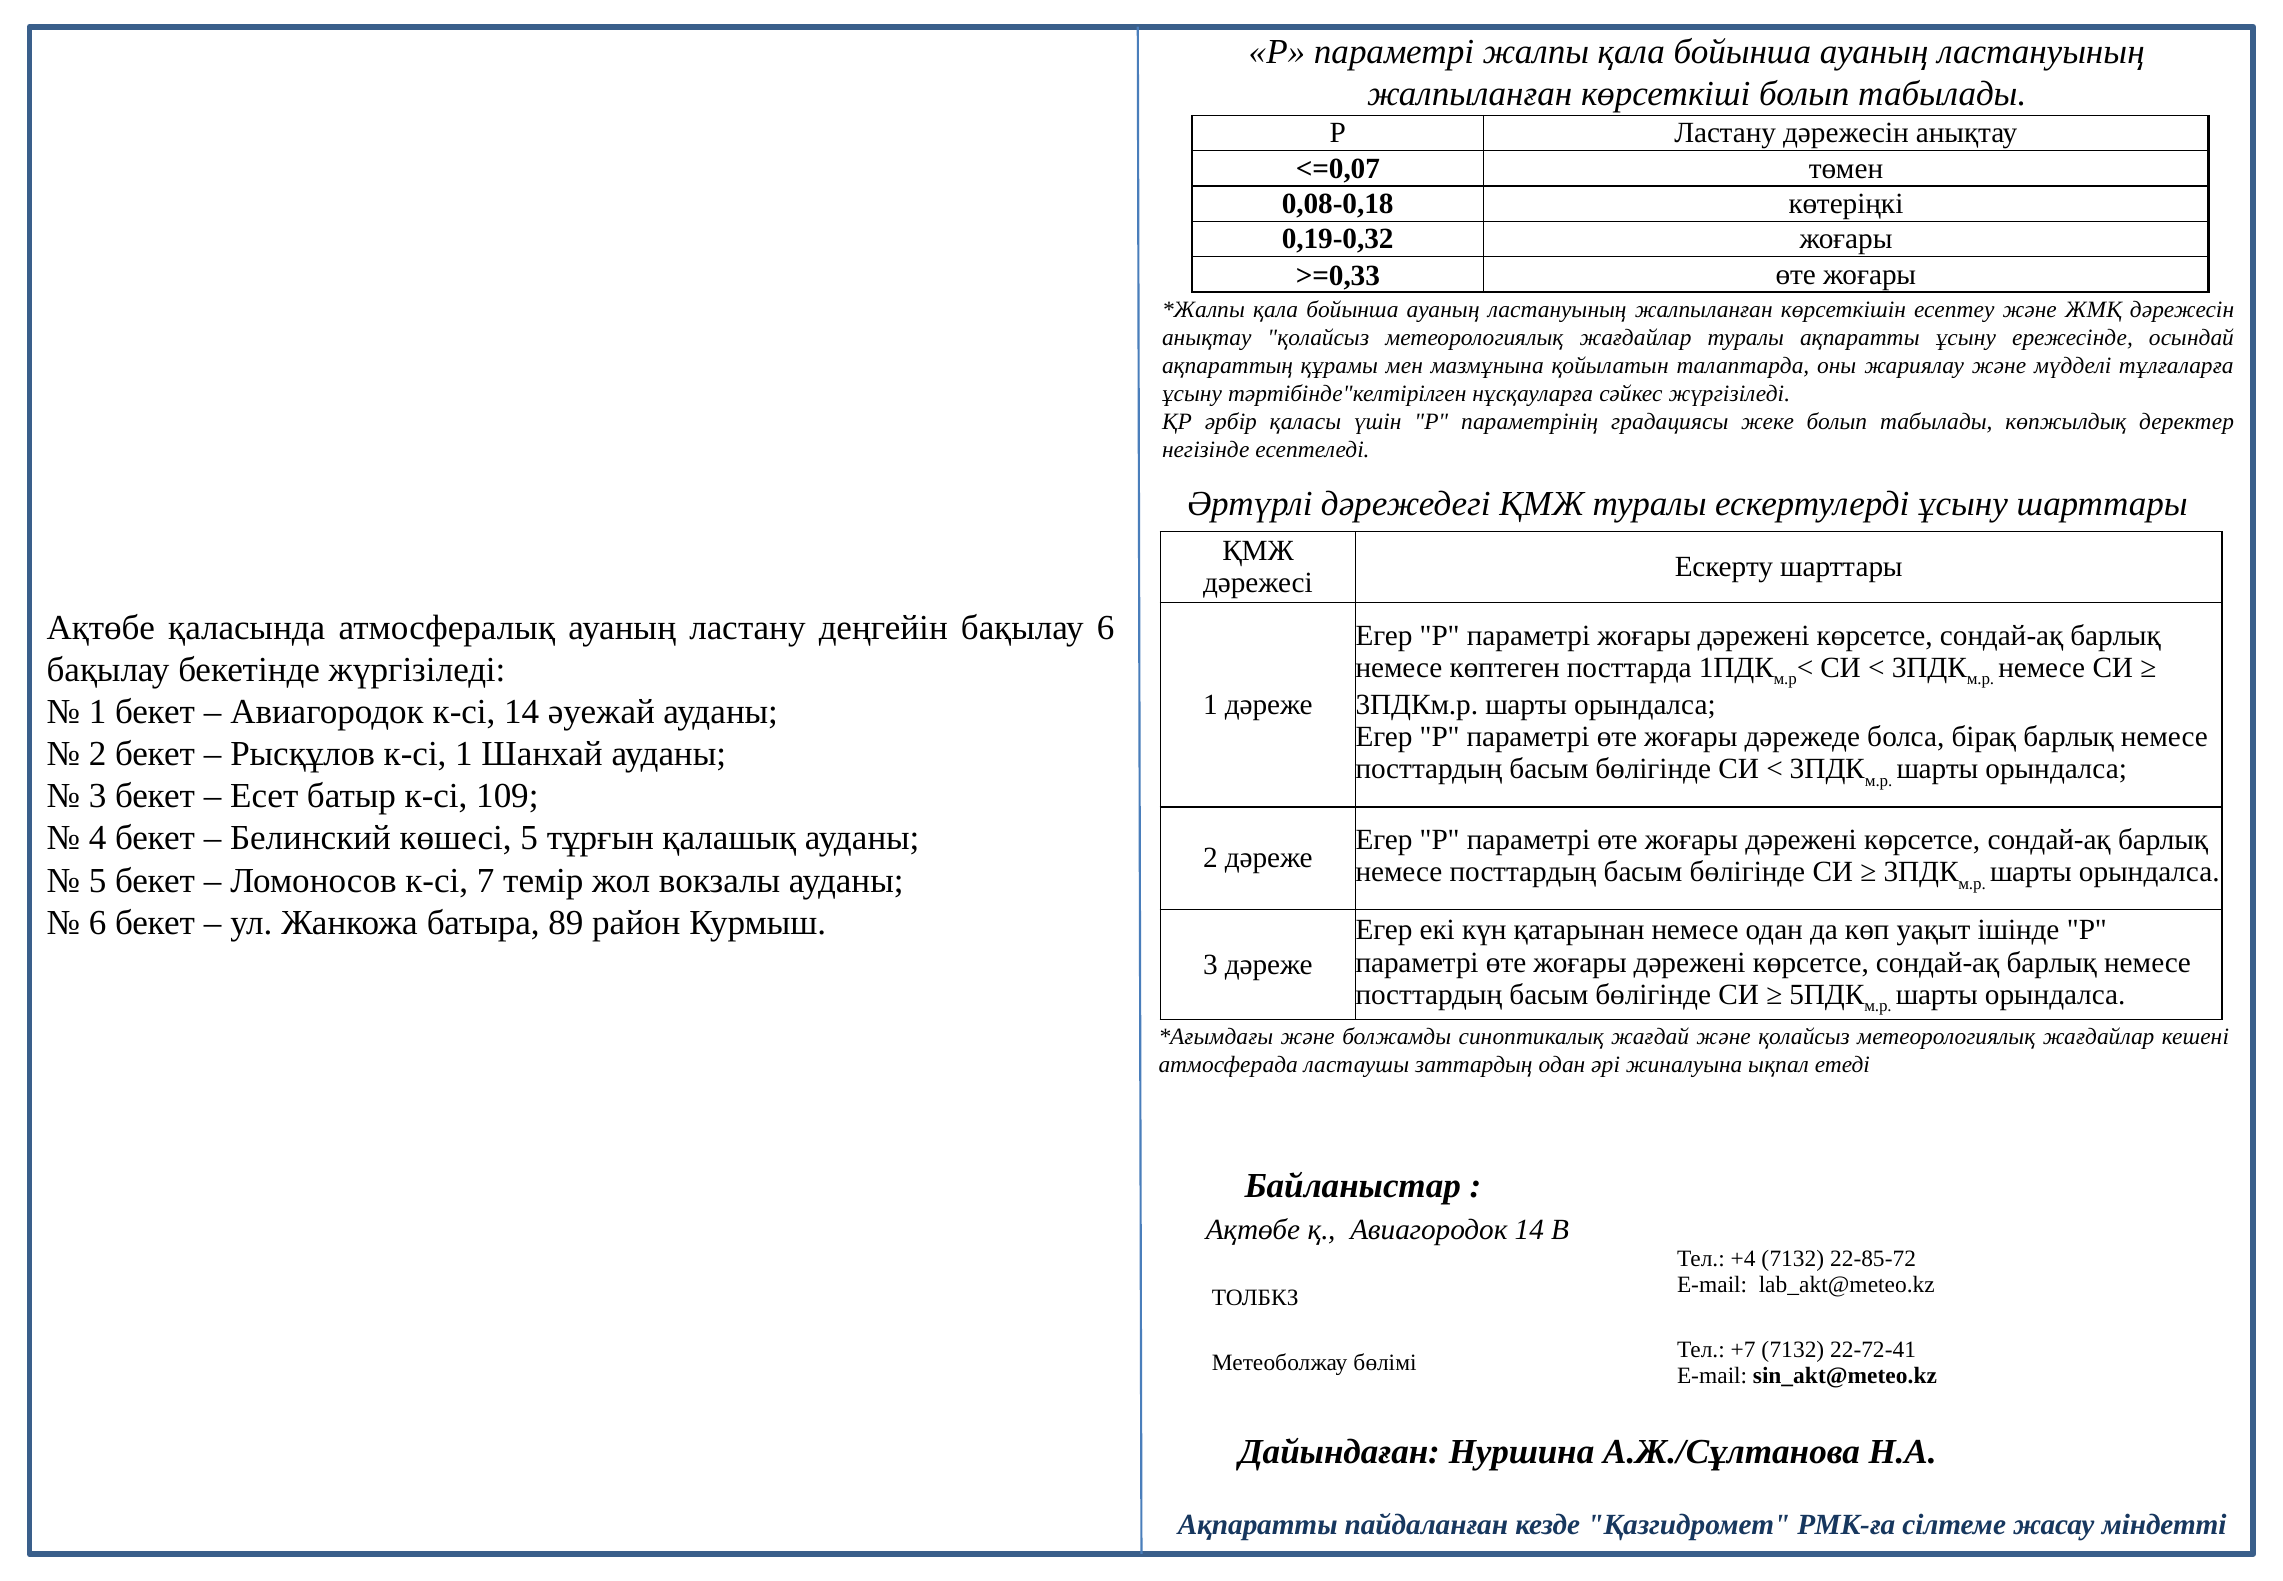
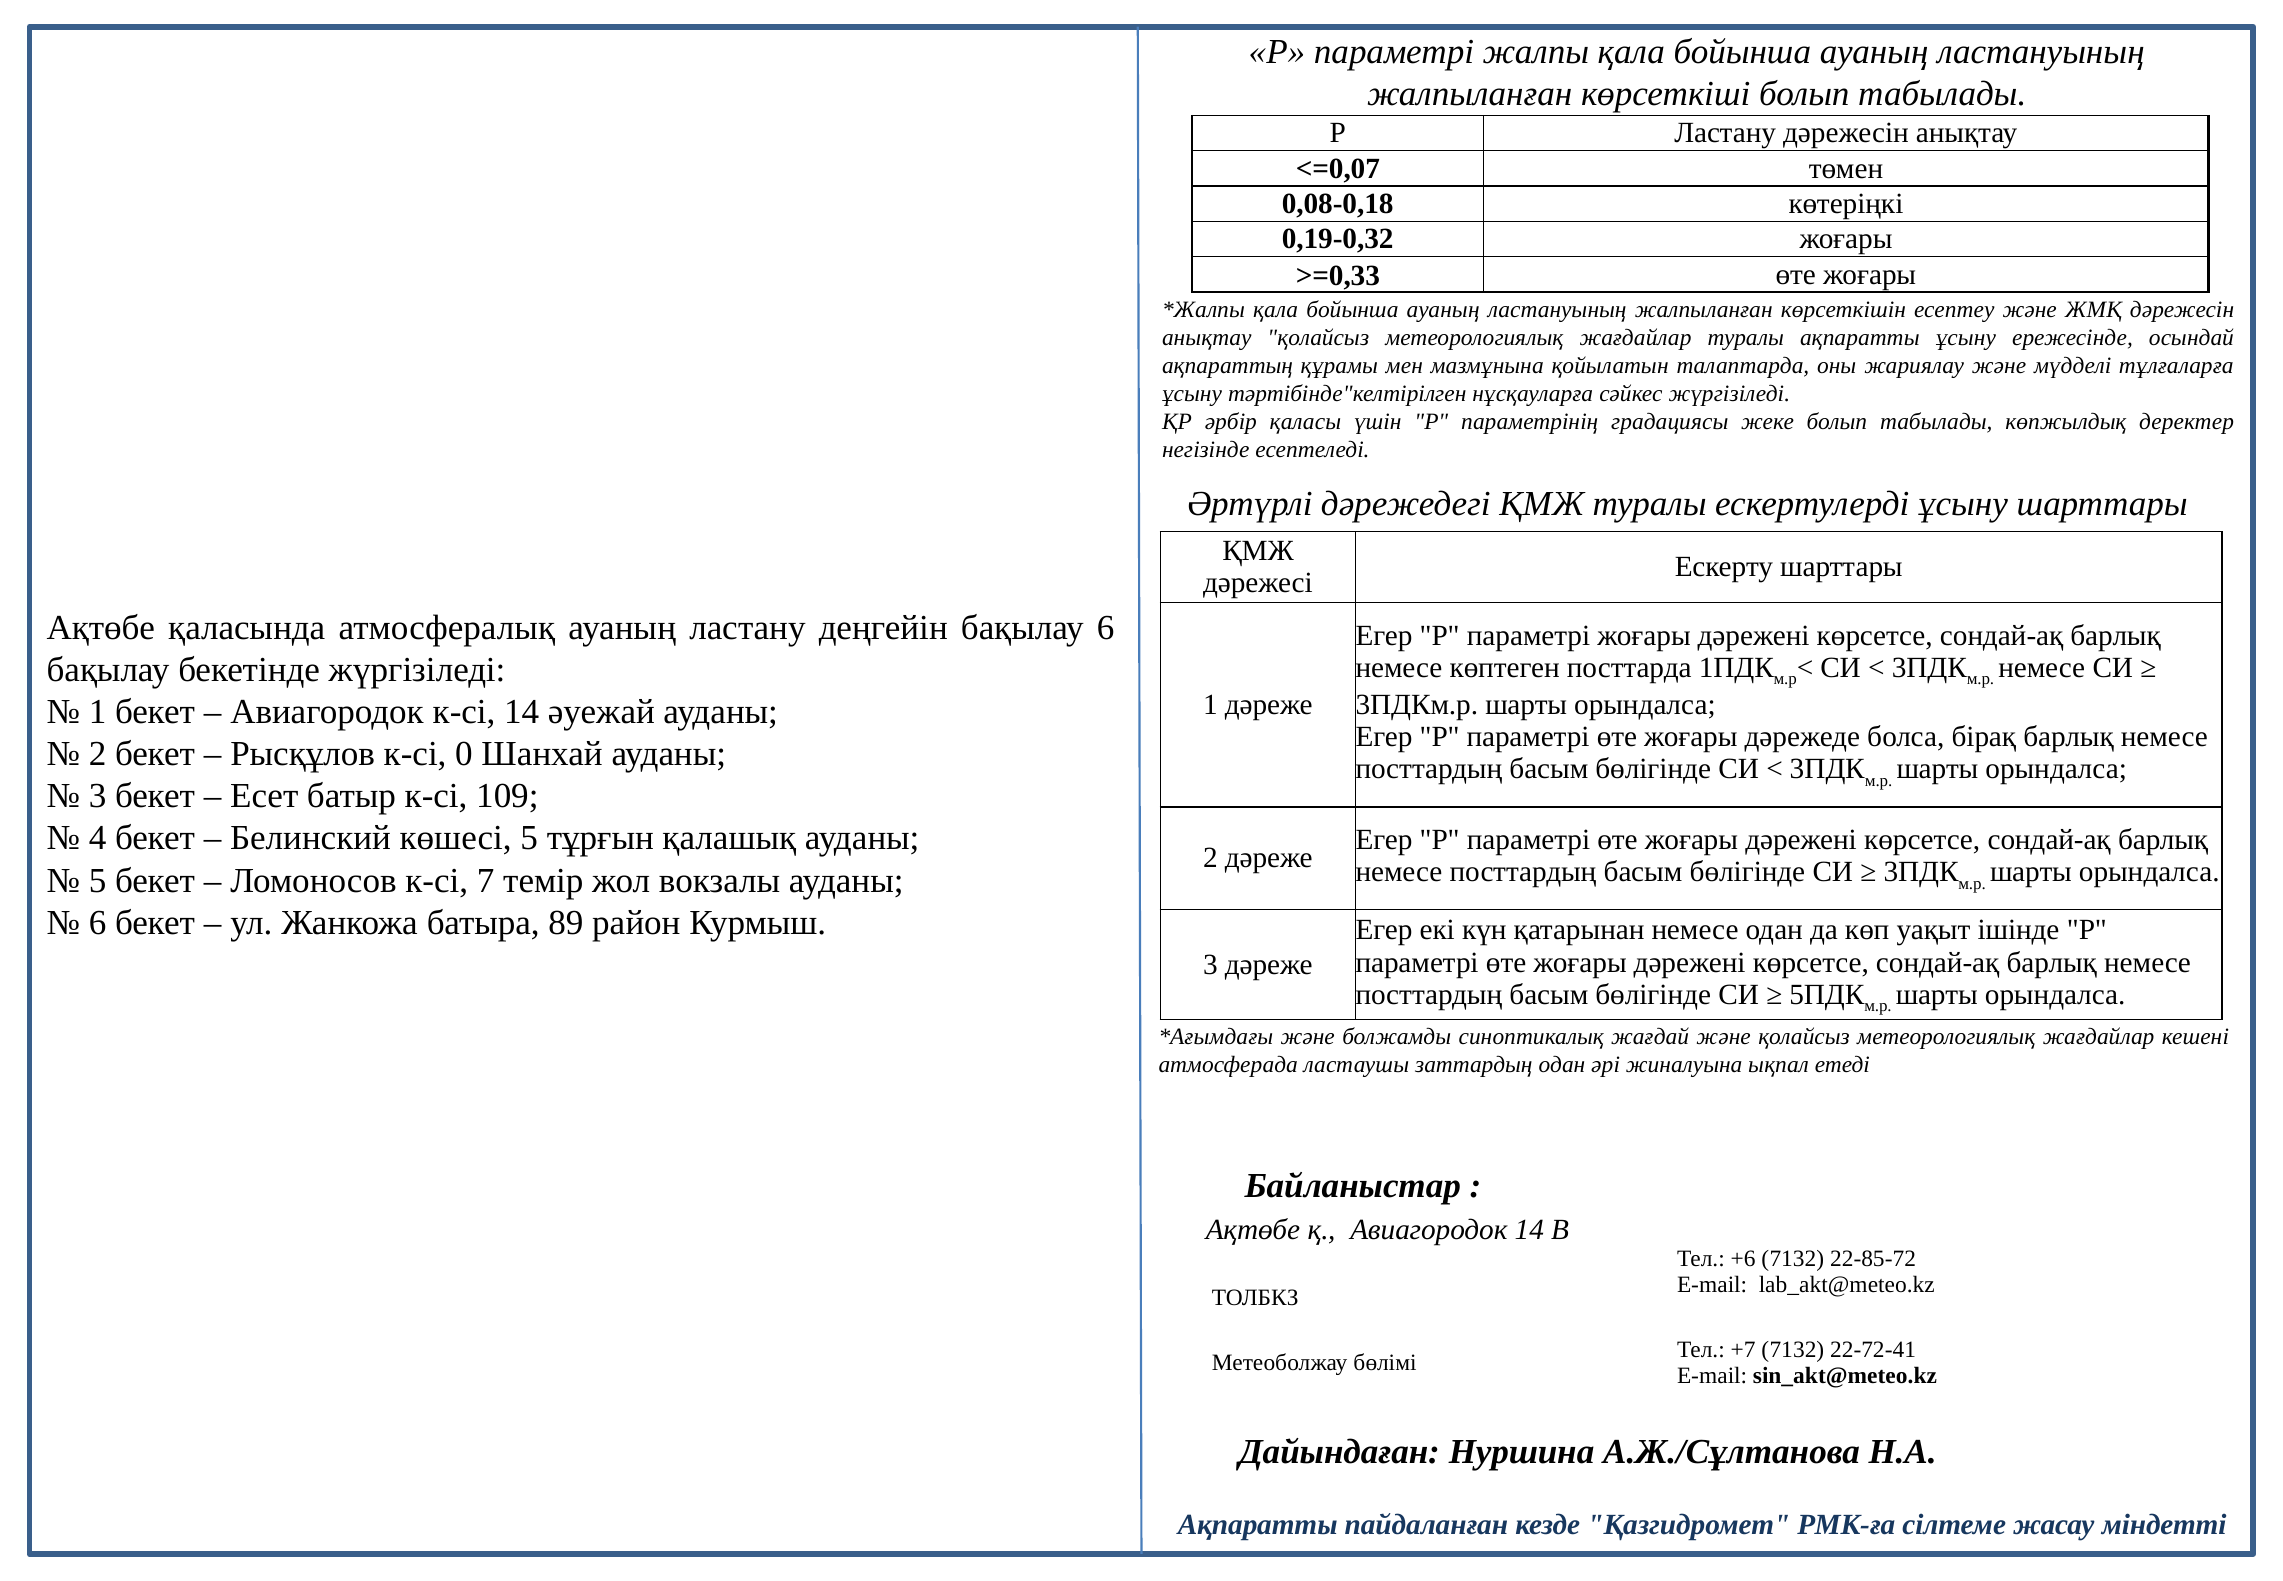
к-сі 1: 1 -> 0 (464, 754)
+4: +4 -> +6 (1743, 1258)
